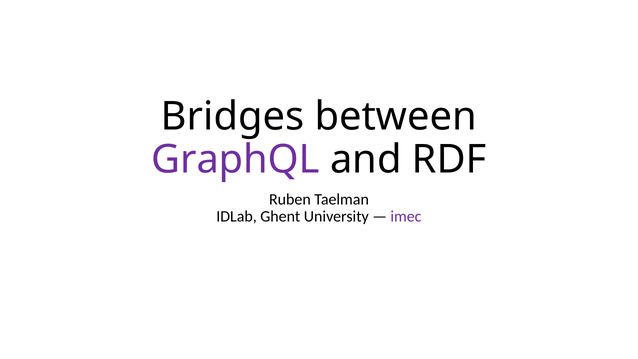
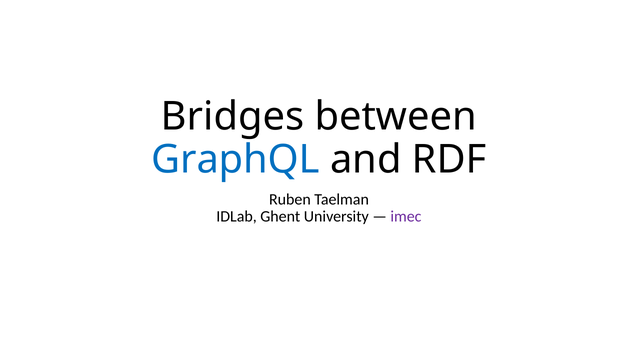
GraphQL colour: purple -> blue (236, 160)
